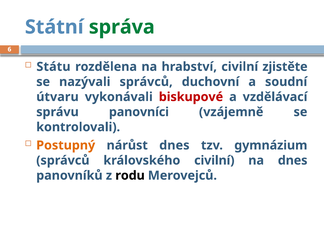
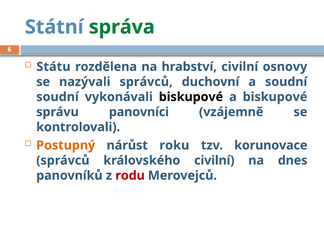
zjistěte: zjistěte -> osnovy (285, 67)
útvaru: útvaru -> soudní (57, 97)
biskupové colour: red -> black (191, 97)
a vzdělávací: vzdělávací -> biskupové (275, 97)
nárůst dnes: dnes -> roku (174, 145)
gymnázium: gymnázium -> korunovace (271, 145)
rodu colour: black -> red (130, 175)
